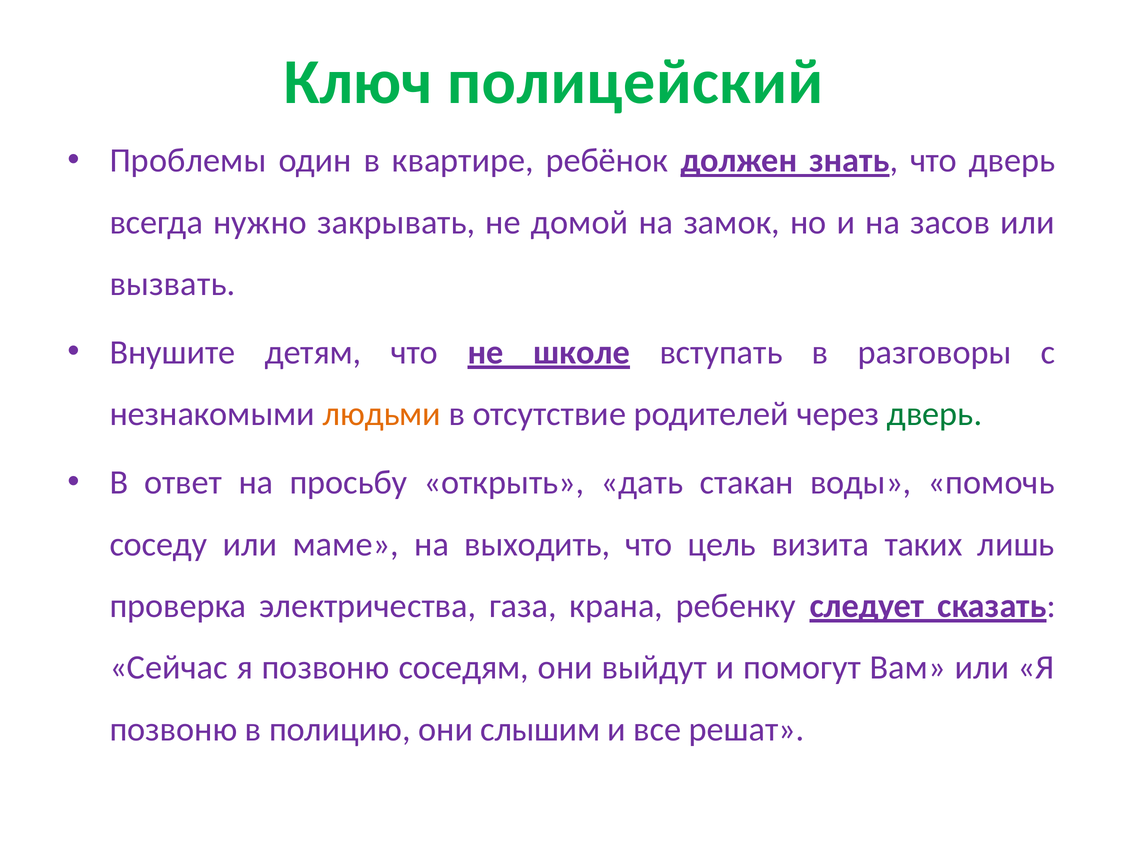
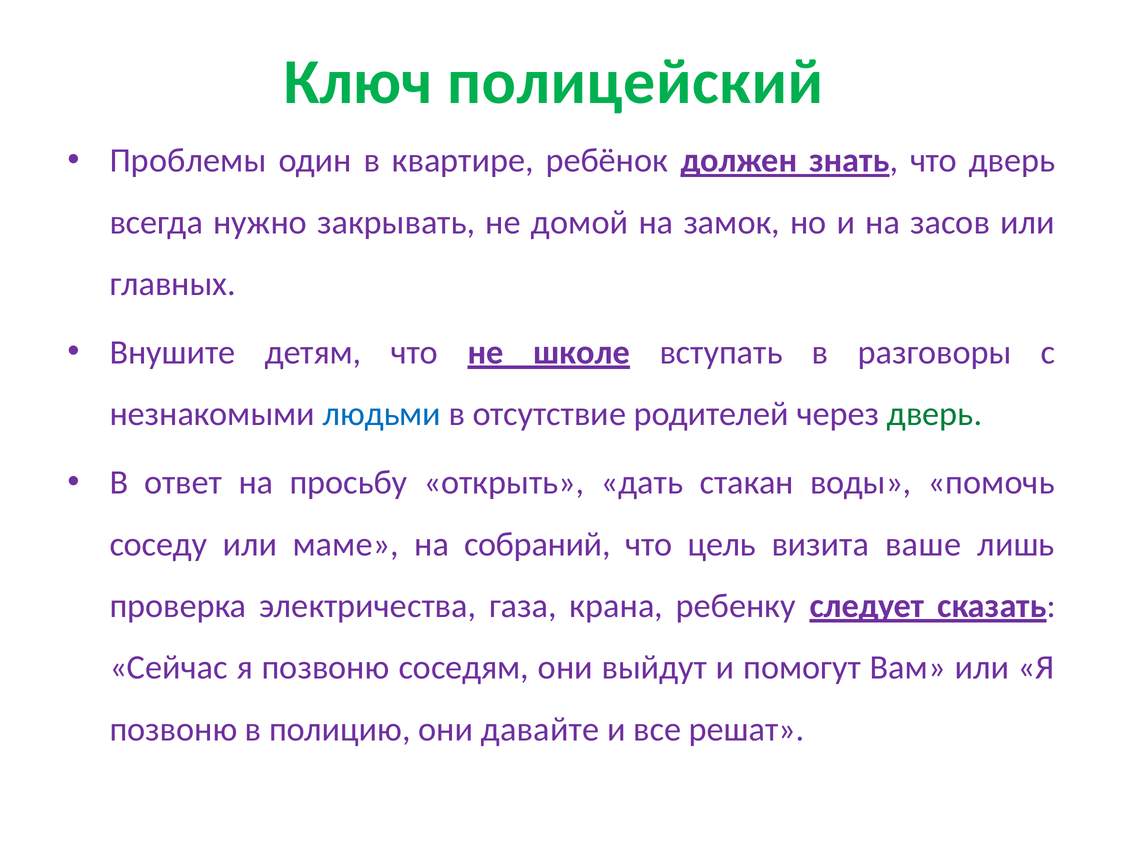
вызвать: вызвать -> главных (173, 284)
людьми colour: orange -> blue (382, 414)
выходить: выходить -> собраний (537, 544)
таких: таких -> ваше (923, 544)
слышим: слышим -> давайте (540, 730)
